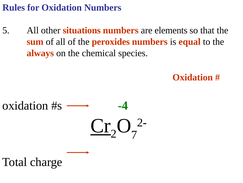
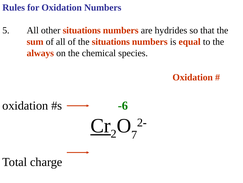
elements: elements -> hydrides (171, 30)
the peroxides: peroxides -> situations (111, 42)
-4: -4 -> -6 (123, 105)
